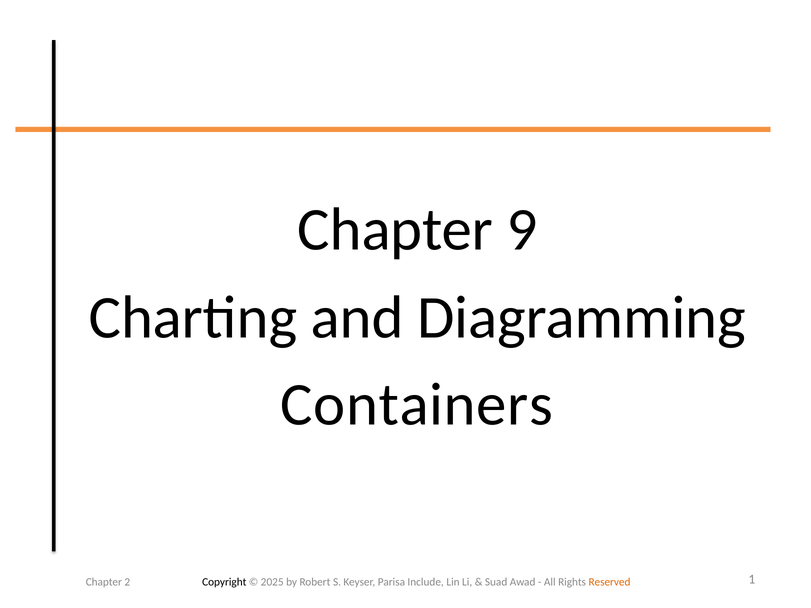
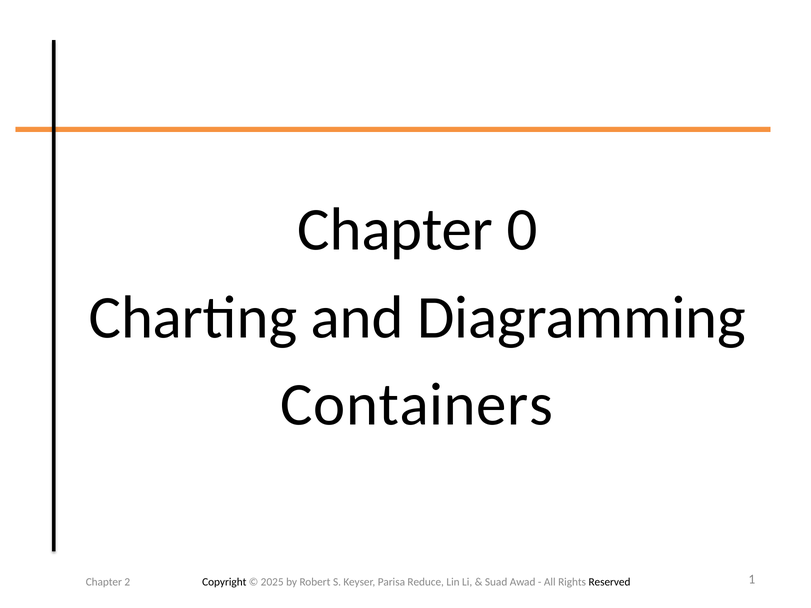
9: 9 -> 0 (522, 230)
Include: Include -> Reduce (426, 582)
Reserved colour: orange -> black (609, 582)
